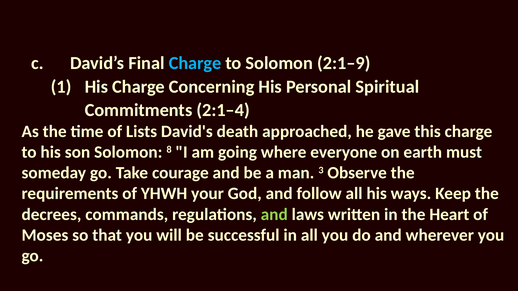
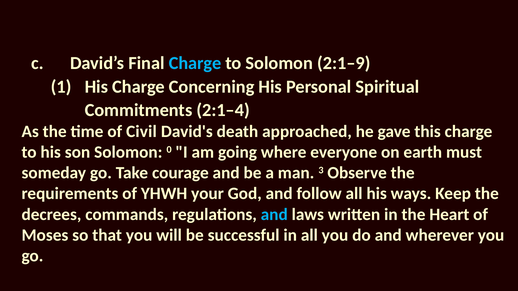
Lists: Lists -> Civil (141, 132)
8: 8 -> 0 (169, 150)
and colour: light green -> light blue (274, 215)
